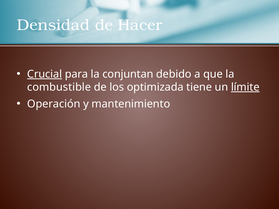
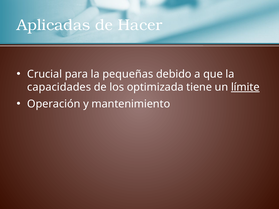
Densidad: Densidad -> Aplicadas (53, 25)
Crucial underline: present -> none (45, 74)
conjuntan: conjuntan -> pequeñas (128, 74)
combustible: combustible -> capacidades (59, 87)
